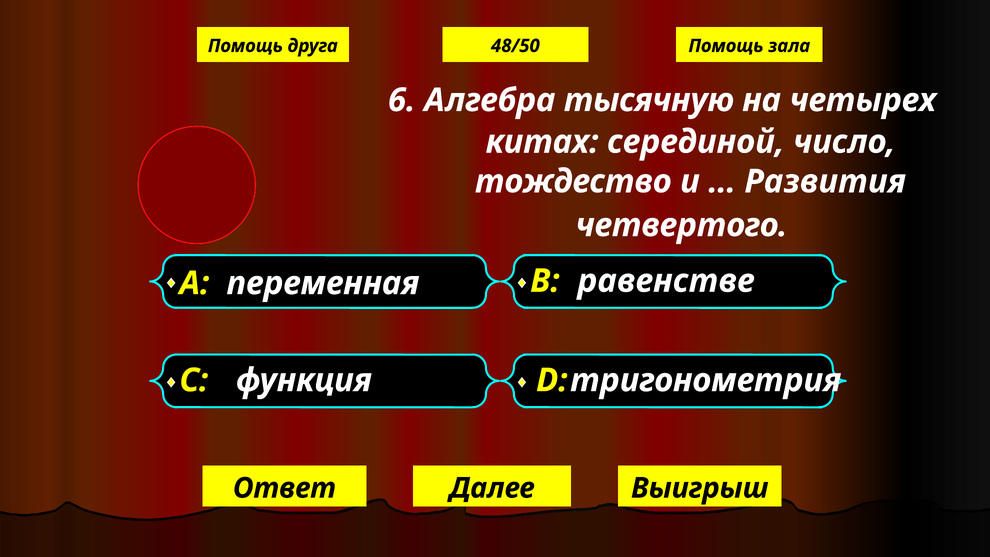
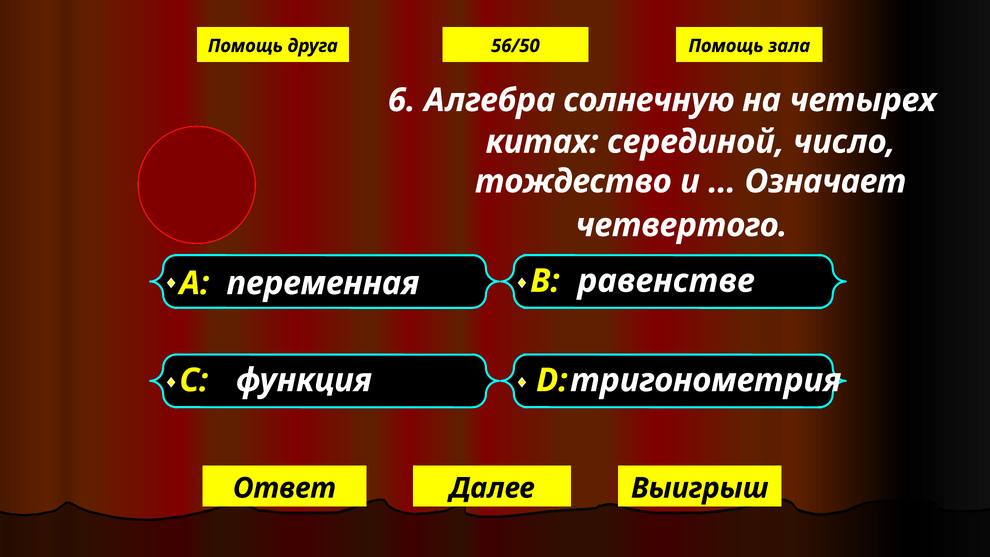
48/50: 48/50 -> 56/50 (515, 46)
тысячную: тысячную -> солнечную (649, 100)
Развития: Развития -> Означает (825, 181)
